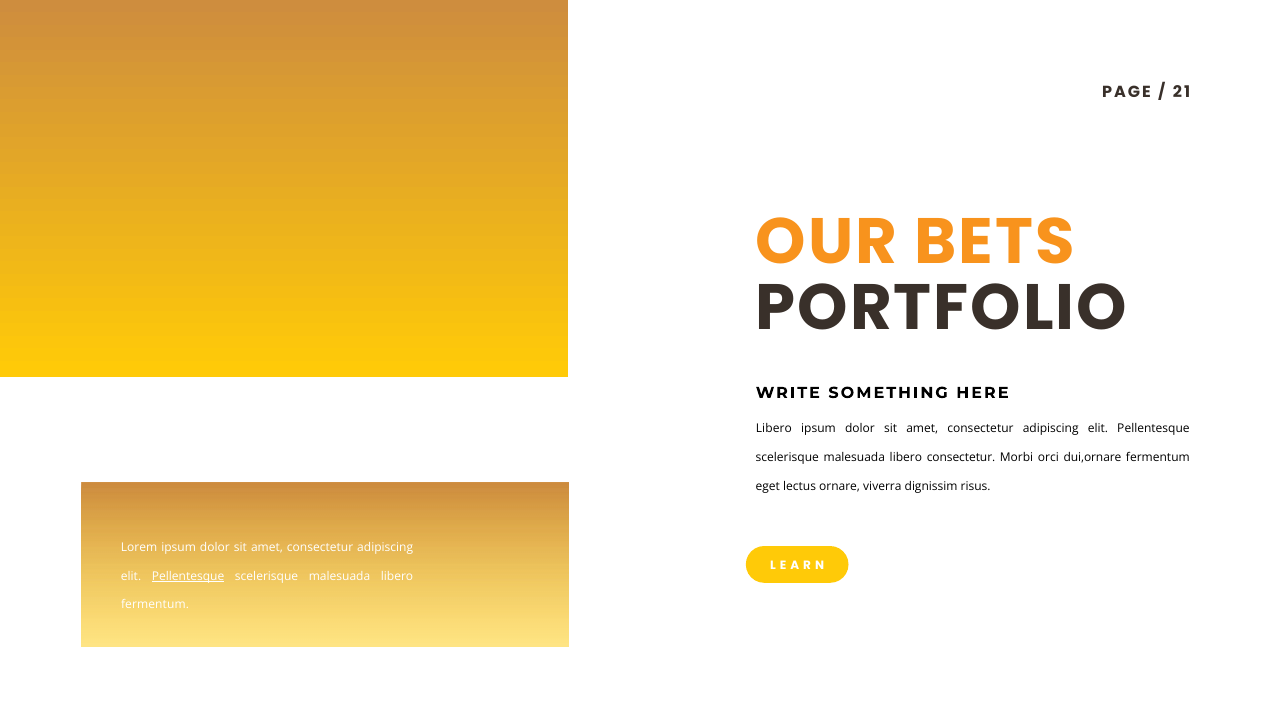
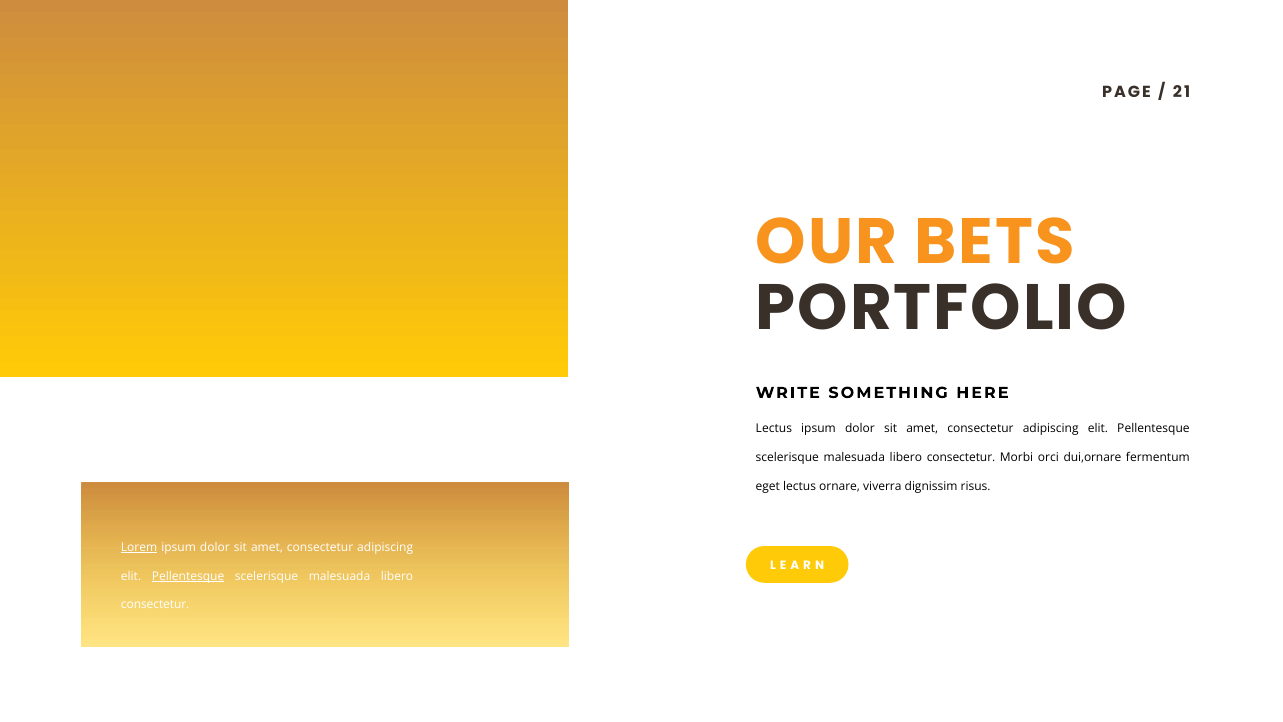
Libero: Libero -> Lectus (774, 429)
Lorem underline: none -> present (139, 547)
fermentum: fermentum -> consectetur (155, 605)
